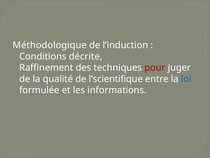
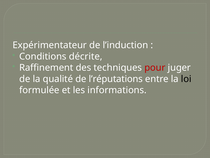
Méthodologique: Méthodologique -> Expérimentateur (50, 45)
l’scientifique: l’scientifique -> l’réputations (116, 79)
loi colour: blue -> black (186, 79)
